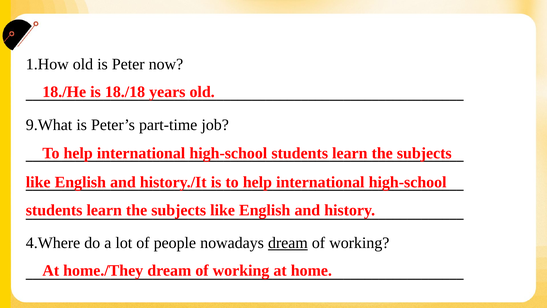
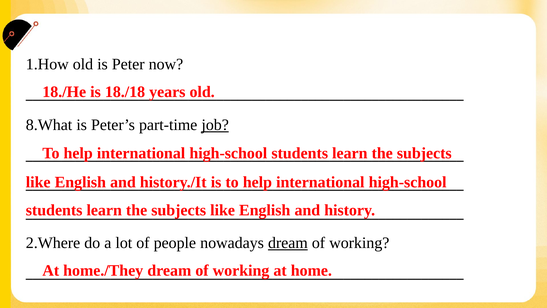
9.What: 9.What -> 8.What (49, 125)
job underline: none -> present (215, 125)
4.Where: 4.Where -> 2.Where (53, 243)
